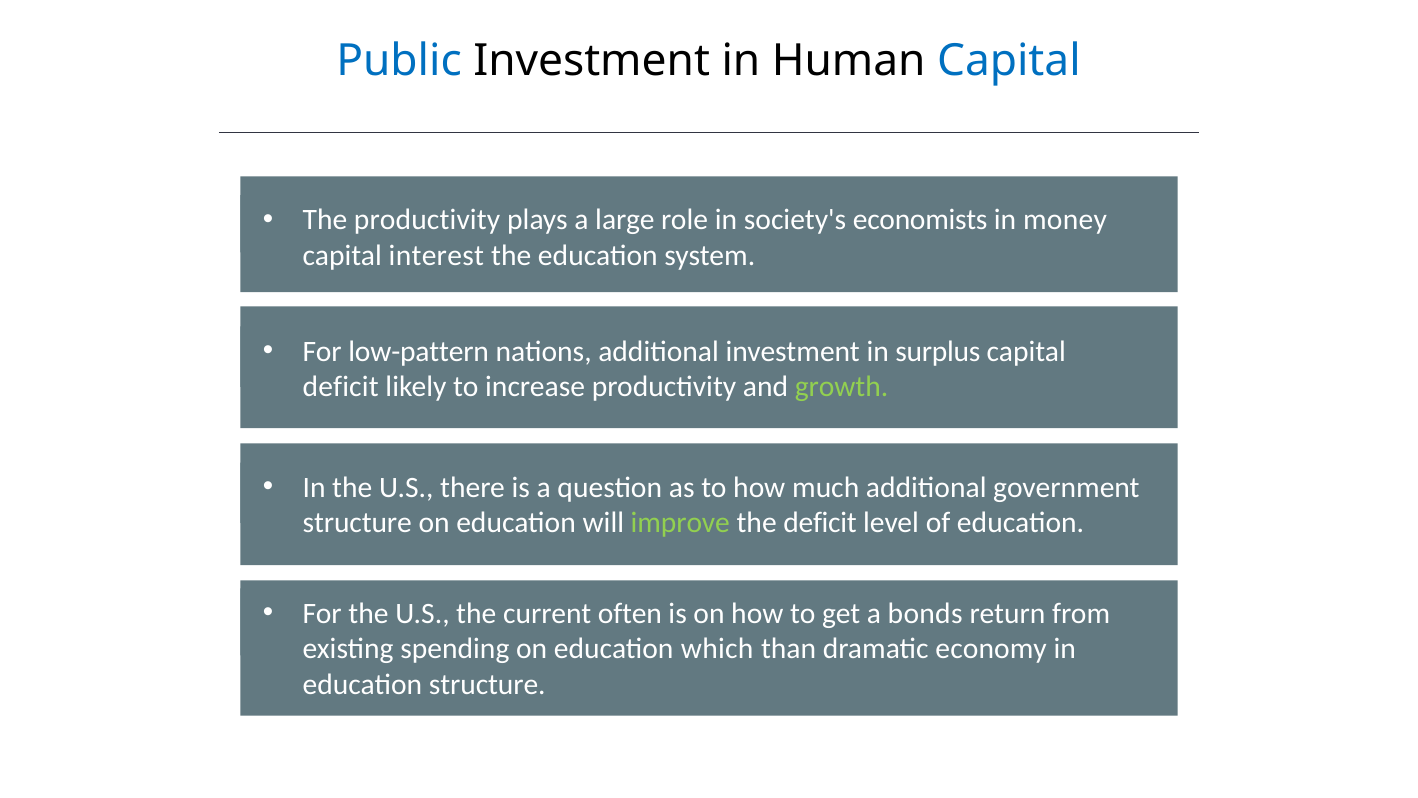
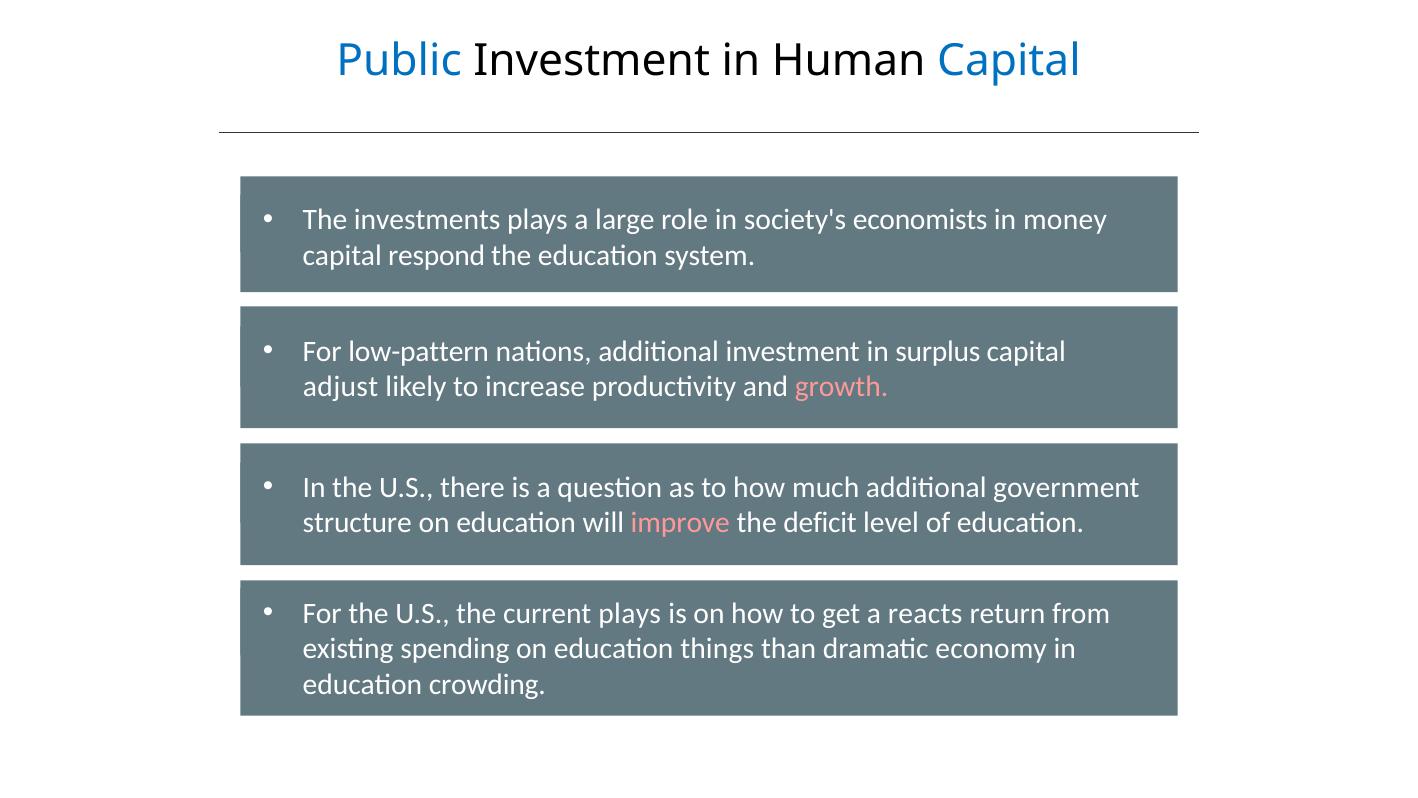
The productivity: productivity -> investments (427, 220)
interest: interest -> respond (437, 256)
deficit: deficit -> adjust (341, 387)
growth colour: light green -> pink (842, 387)
improve colour: light green -> pink (680, 523)
current often: often -> plays (630, 613)
bonds: bonds -> reacts (925, 613)
which: which -> things (717, 649)
education structure: structure -> crowding (487, 684)
